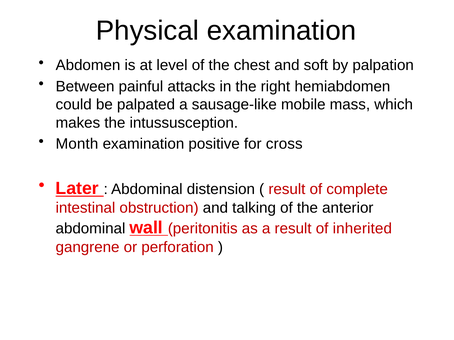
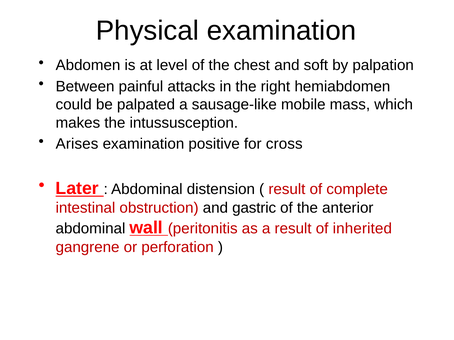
Month: Month -> Arises (77, 144)
talking: talking -> gastric (254, 208)
